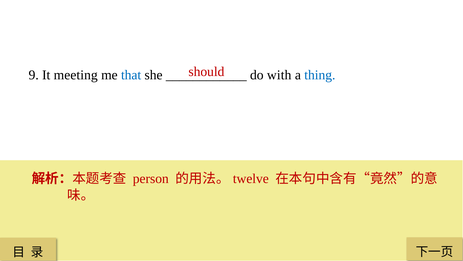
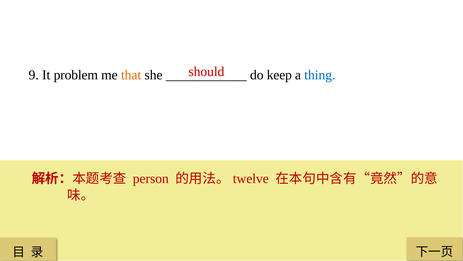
meeting: meeting -> problem (76, 75)
that colour: blue -> orange (131, 75)
with: with -> keep (279, 75)
